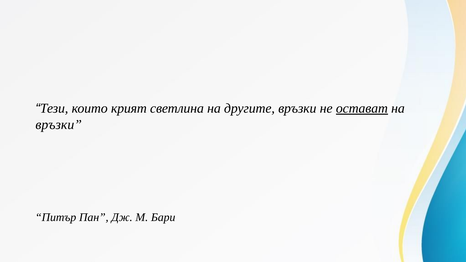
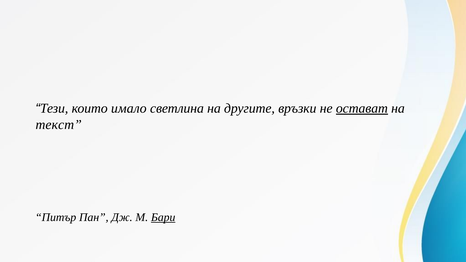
крият: крият -> имало (129, 108)
връзки: връзки -> текст (59, 125)
Бари underline: none -> present (163, 218)
